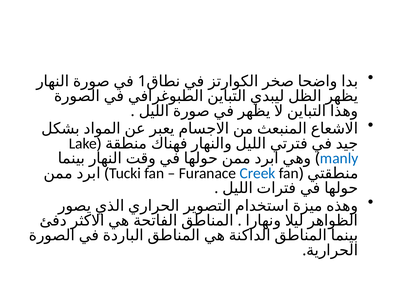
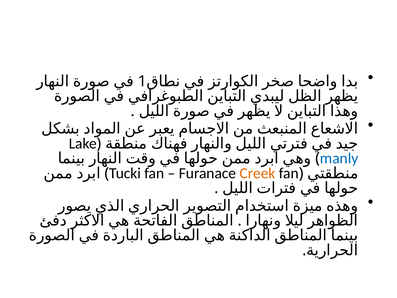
Creek colour: blue -> orange (257, 173)
